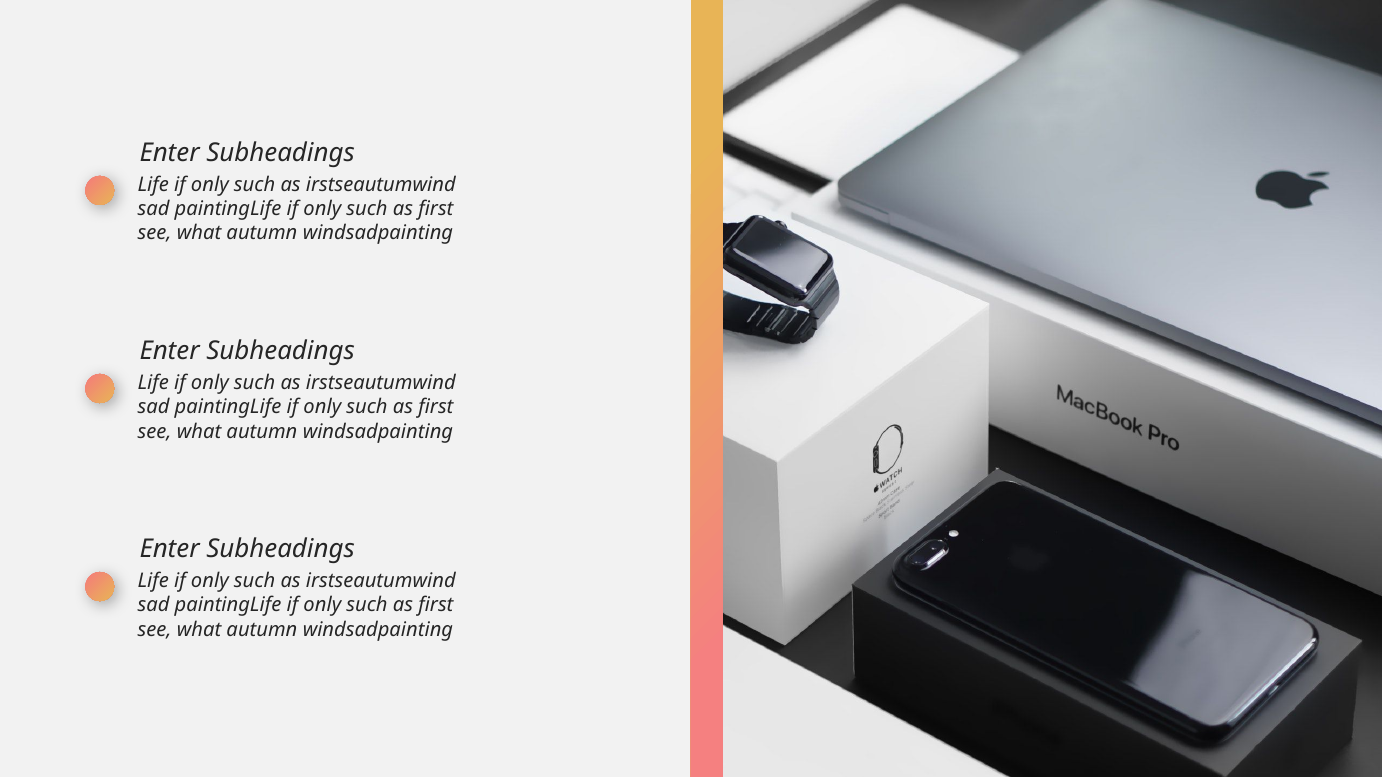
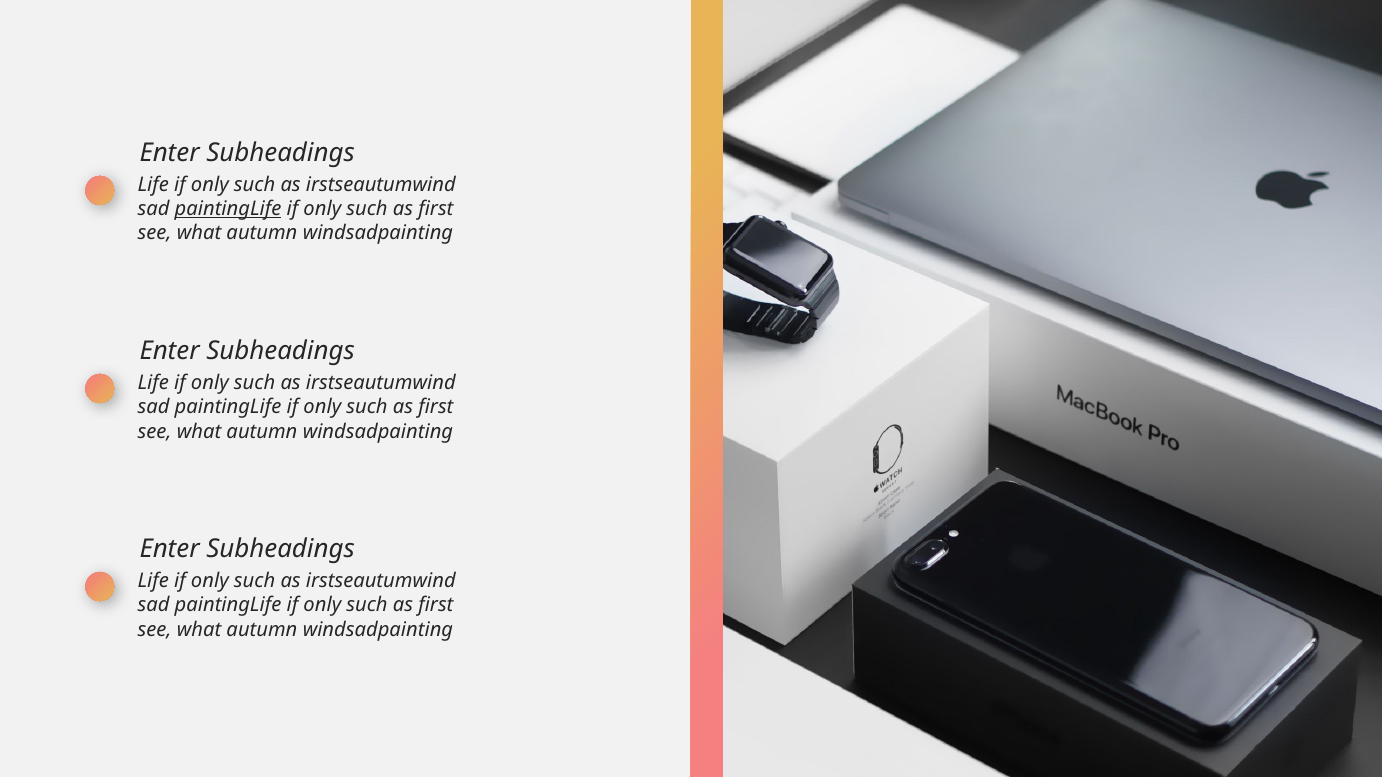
paintingLife underline: none -> present (228, 209)
